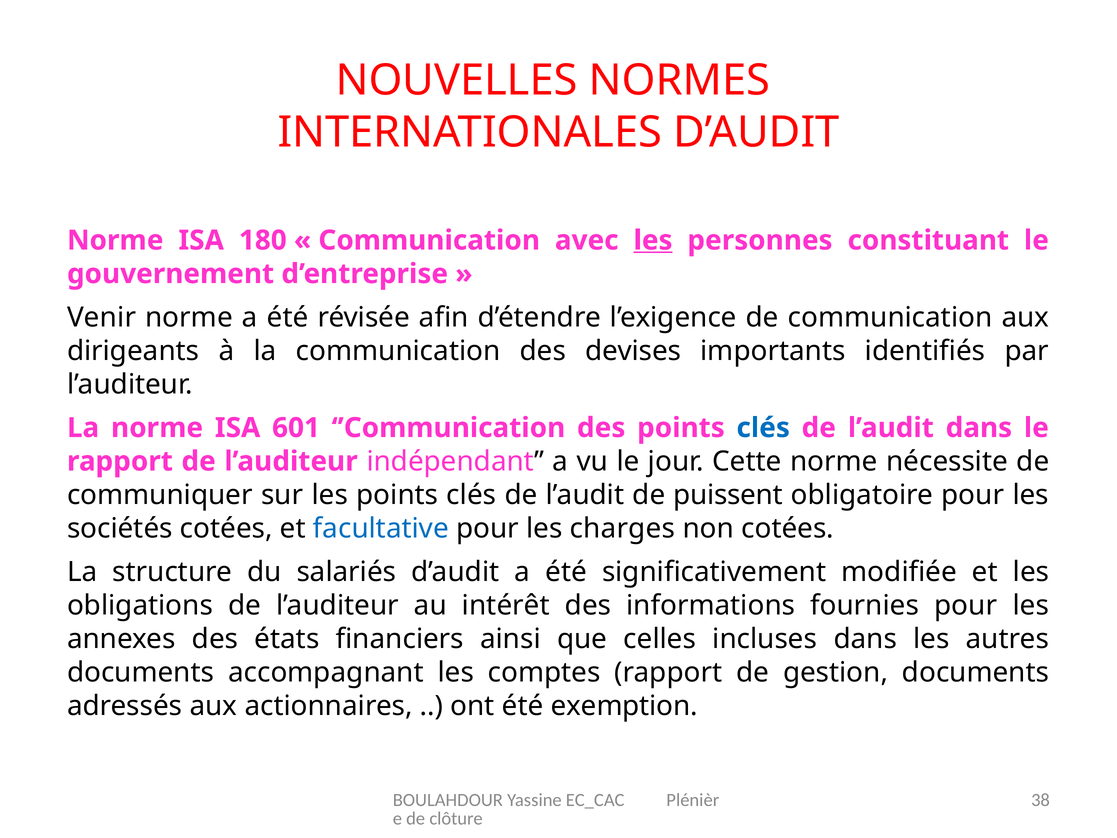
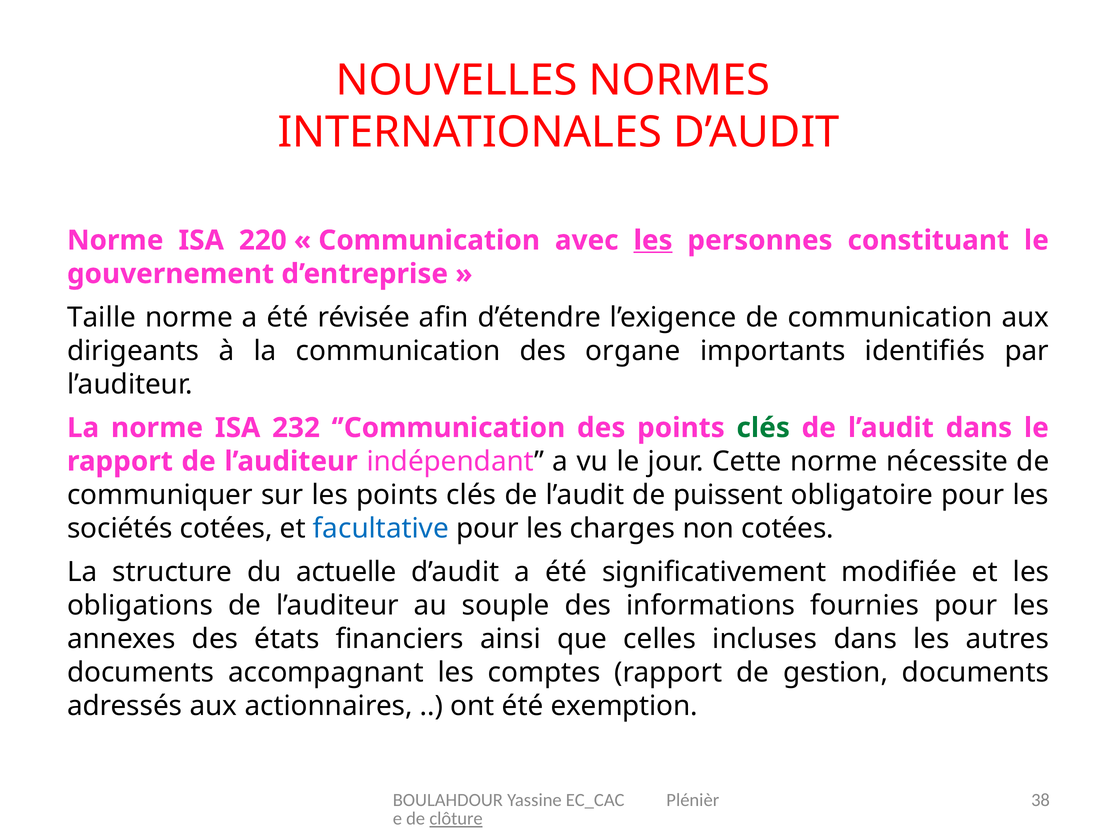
180: 180 -> 220 (263, 240)
Venir: Venir -> Taille (102, 317)
devises: devises -> organe (633, 351)
601: 601 -> 232 (296, 428)
clés colour: blue -> green (763, 428)
salariés: salariés -> actuelle (346, 572)
intérêt: intérêt -> souple (506, 605)
clôture underline: none -> present (456, 818)
